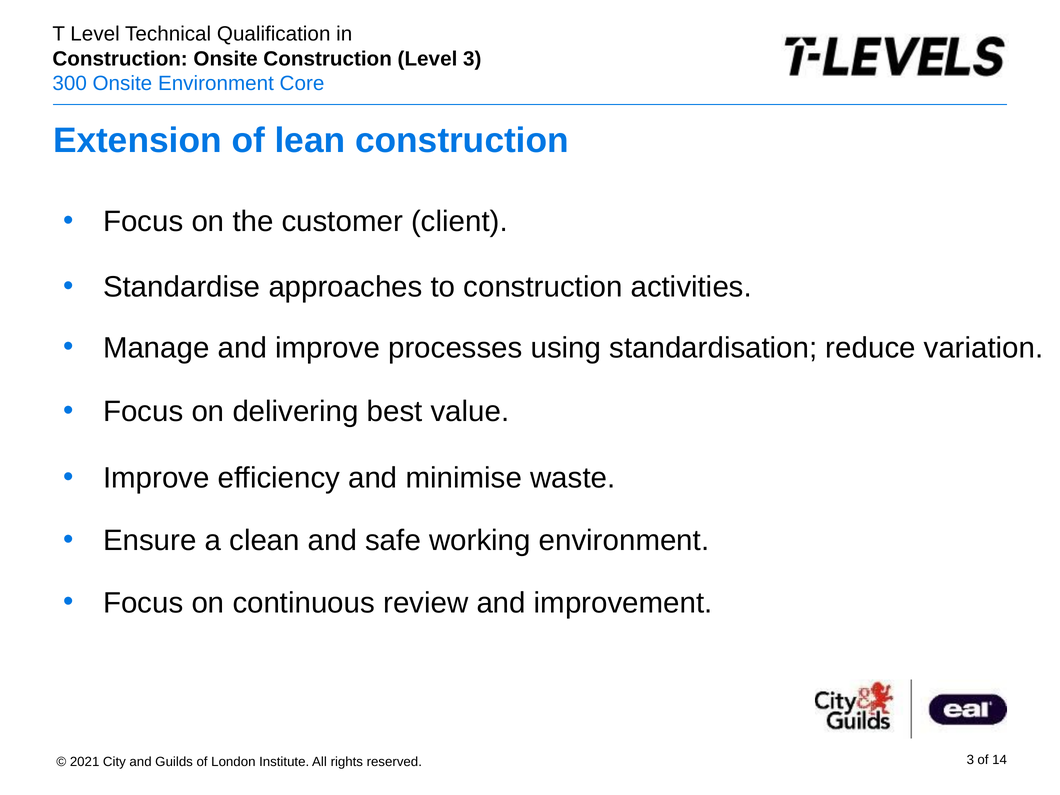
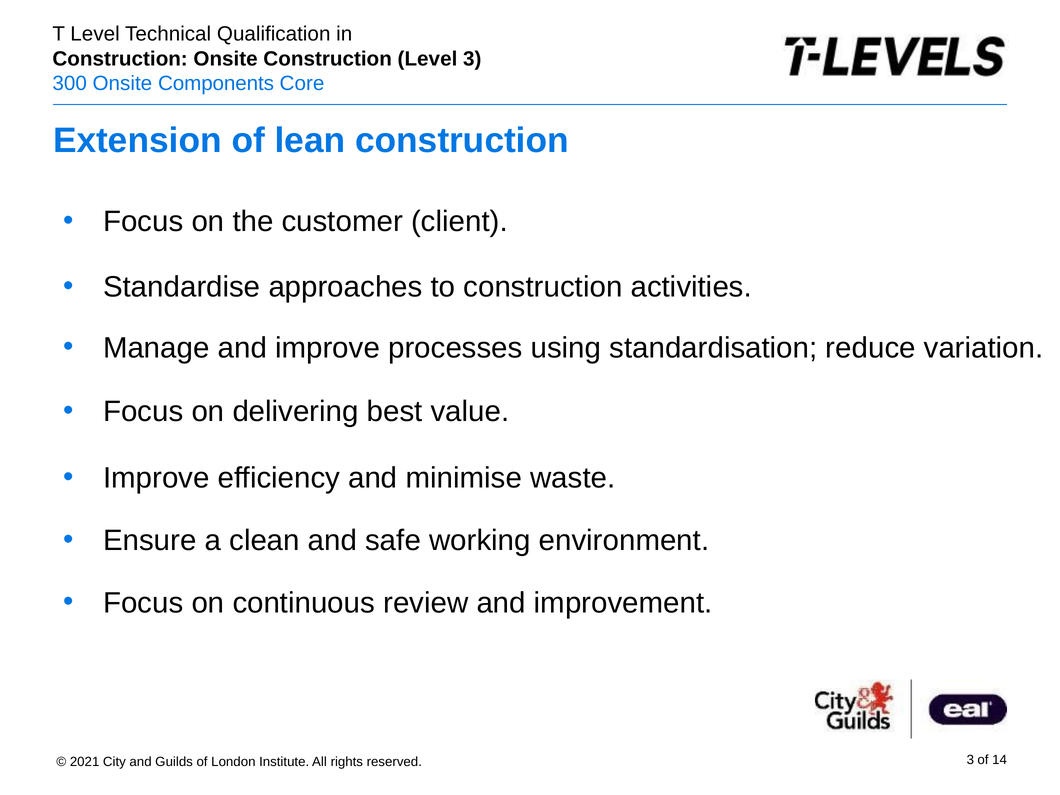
Environment: Environment -> Components (216, 84)
